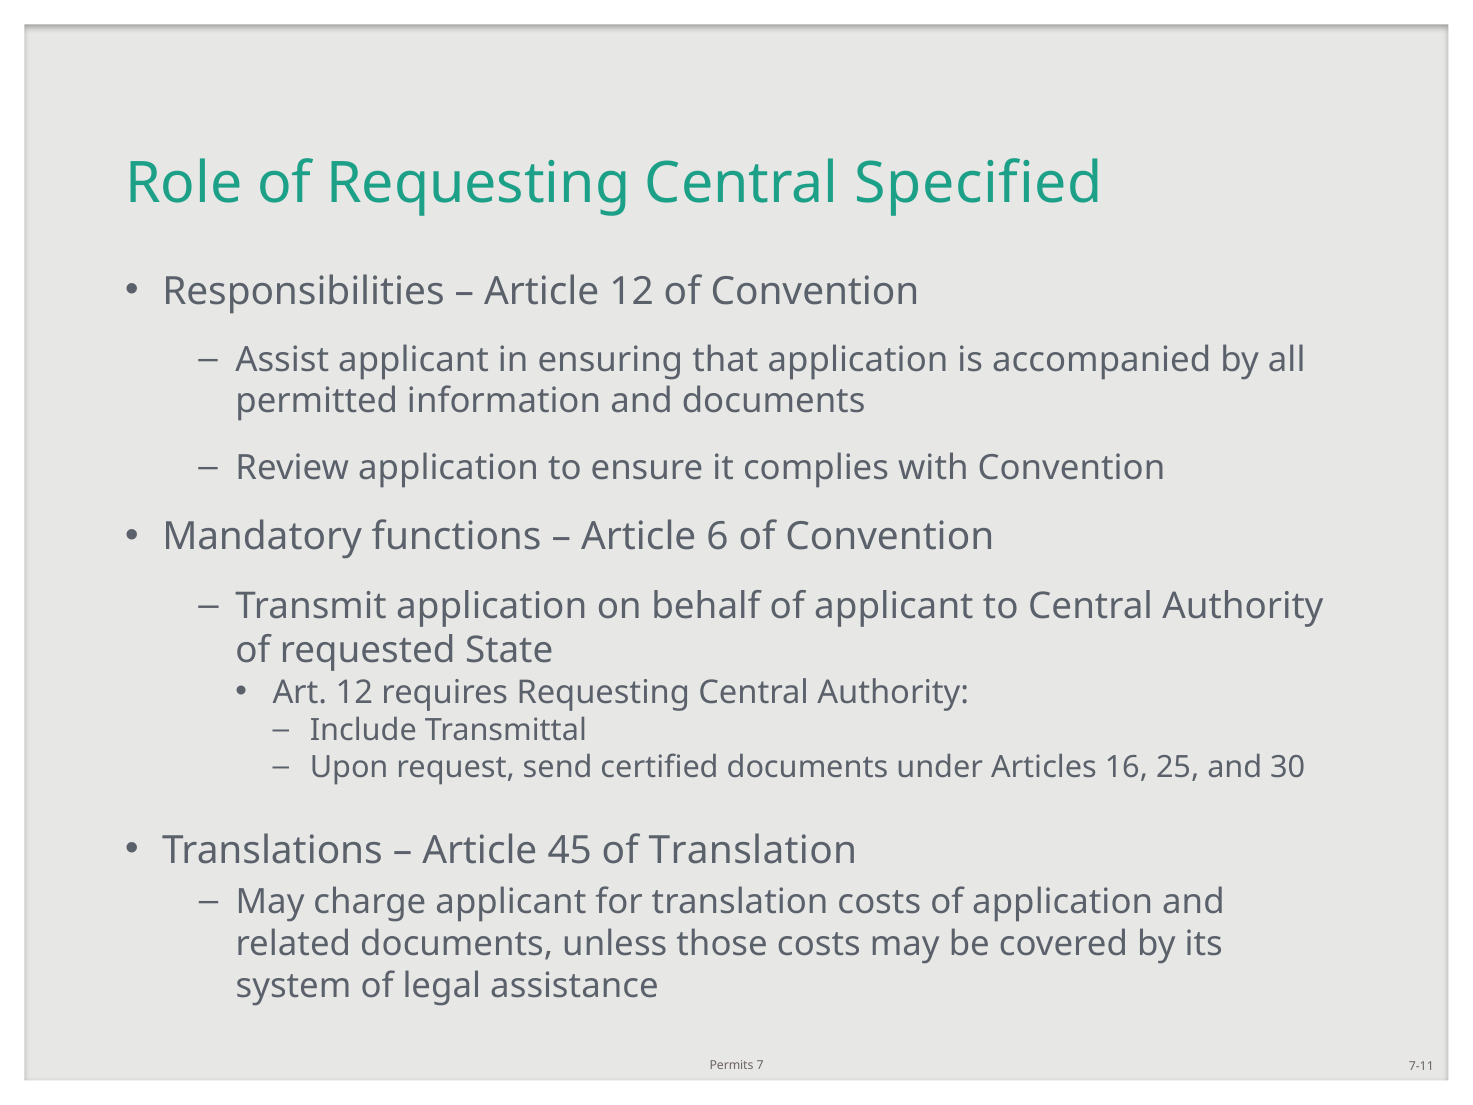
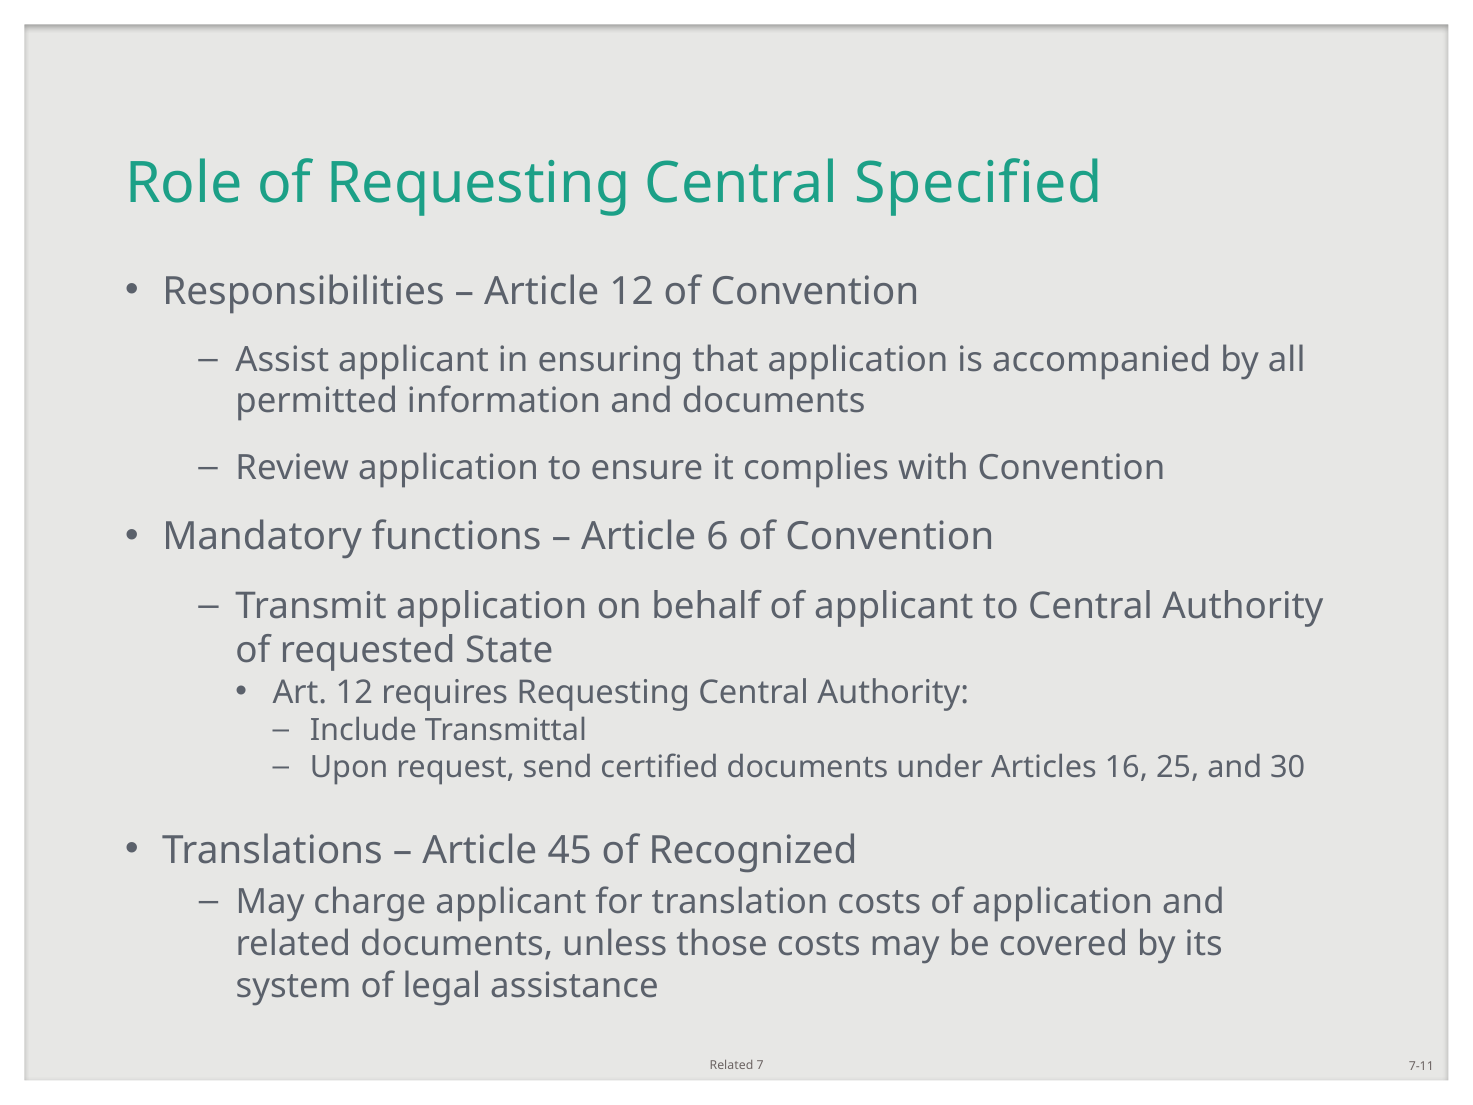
of Translation: Translation -> Recognized (753, 850)
Permits: Permits -> Related (731, 1065)
